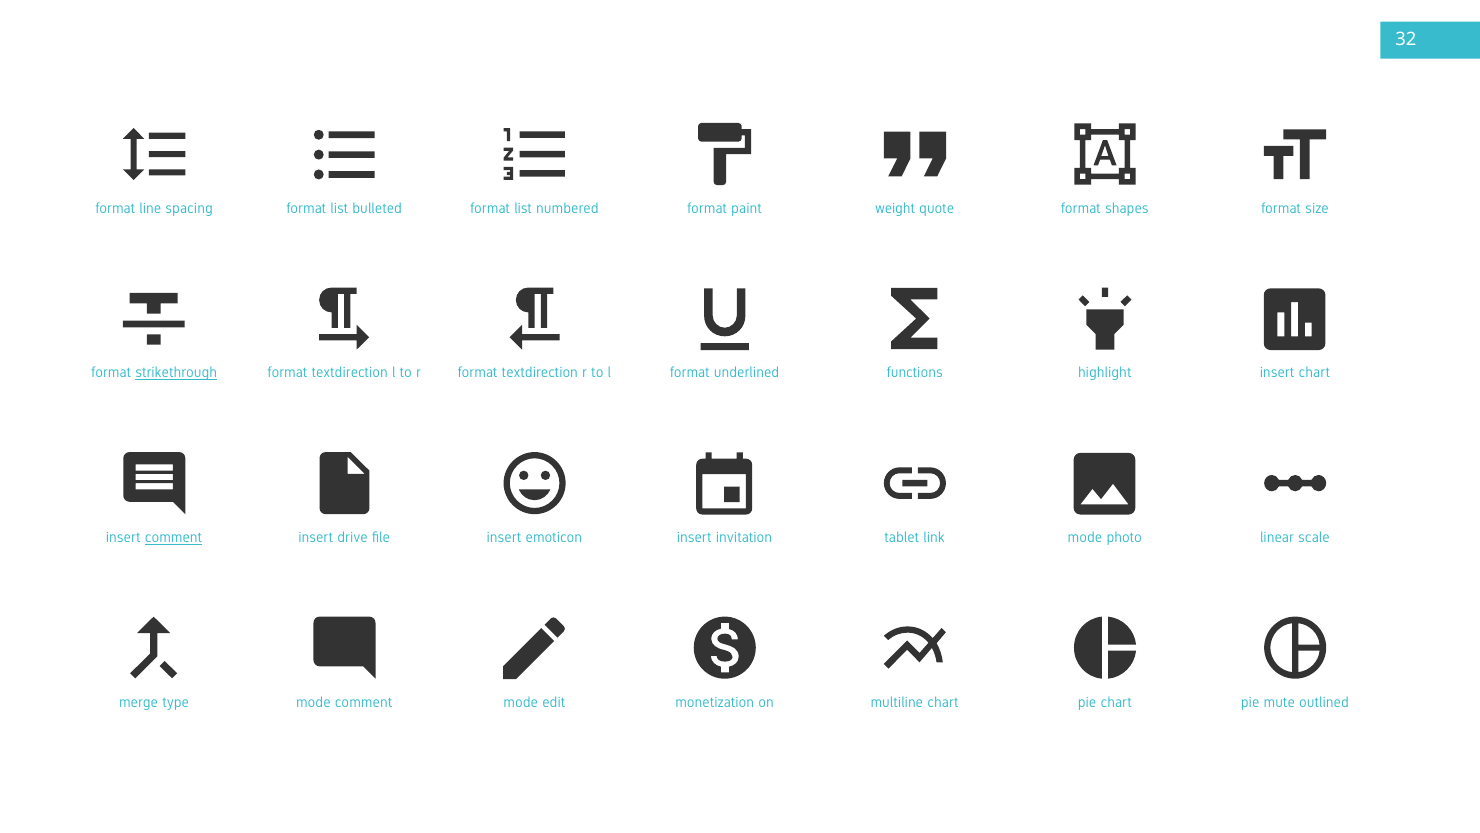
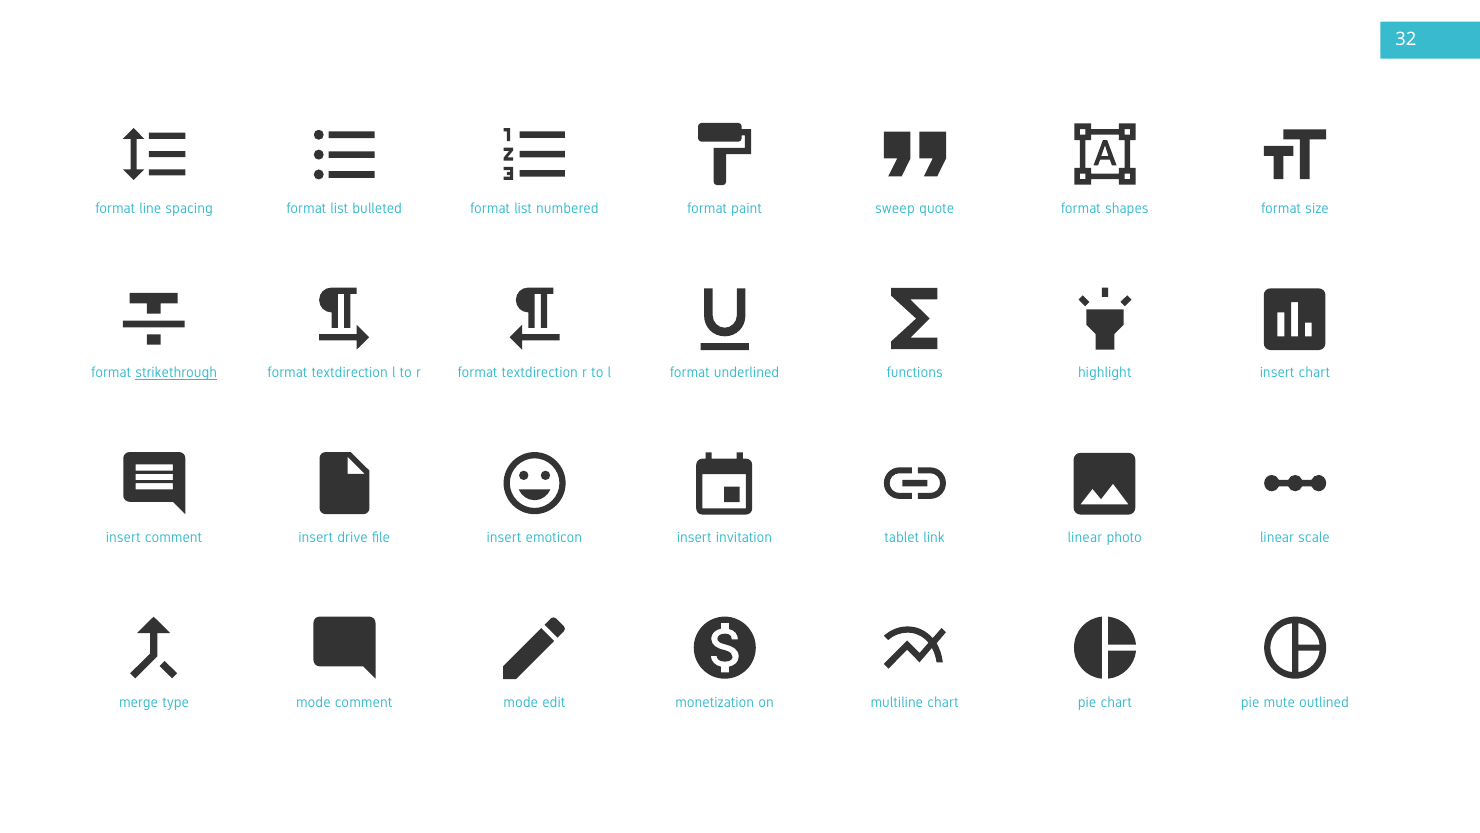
weight: weight -> sweep (895, 209)
comment underline: present -> none (174, 537)
link mode: mode -> linear (1085, 537)
